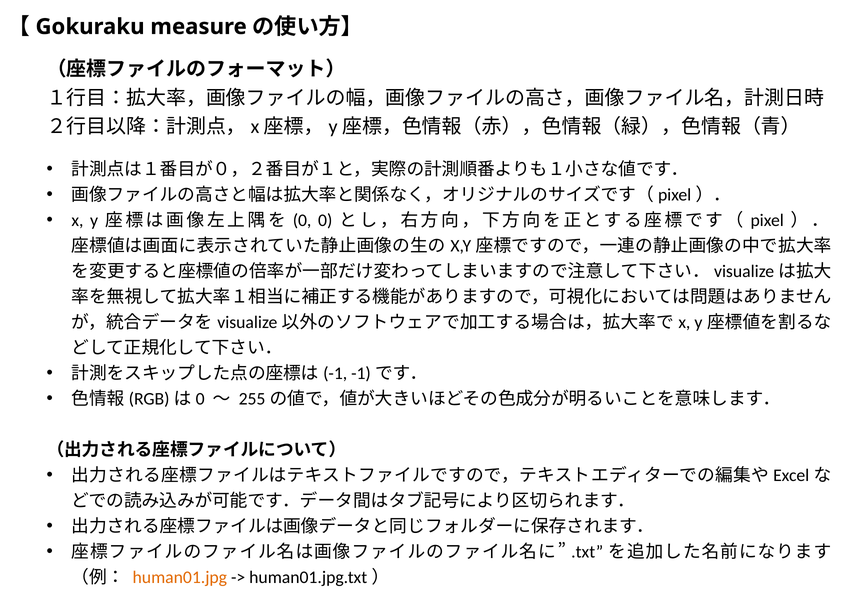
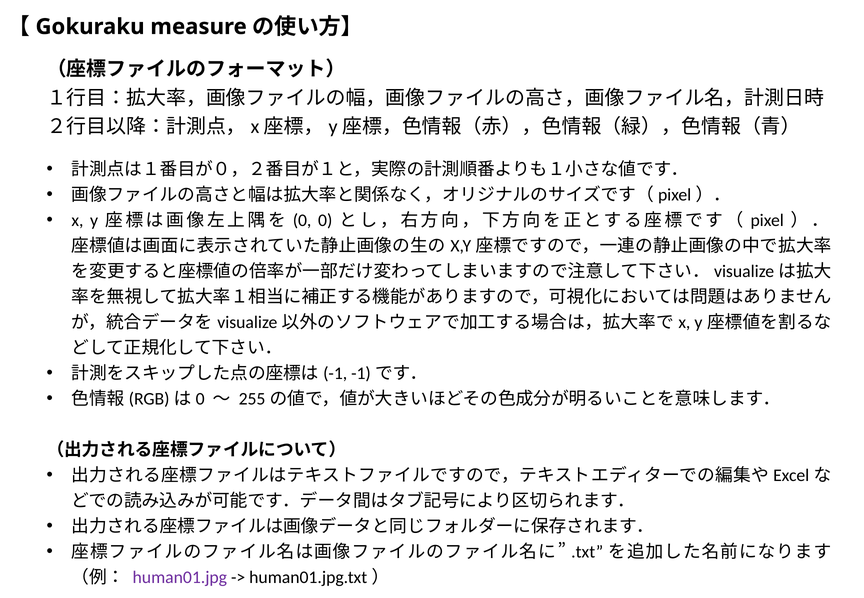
human01.jpg colour: orange -> purple (180, 577)
